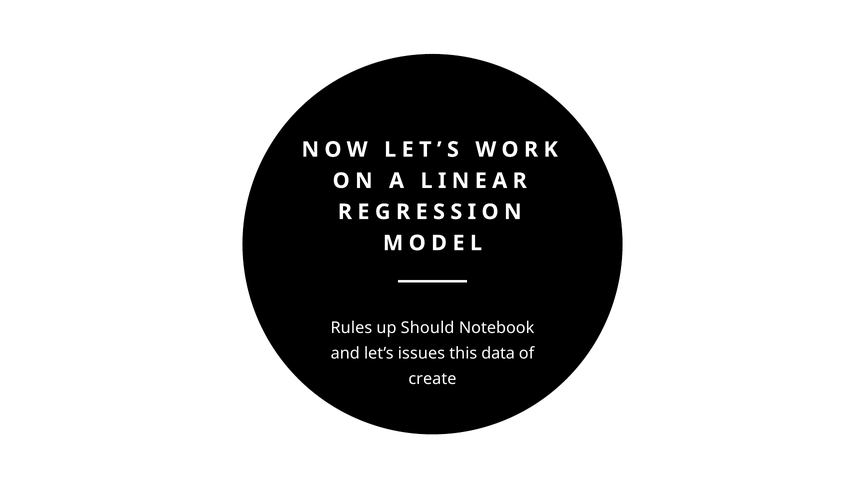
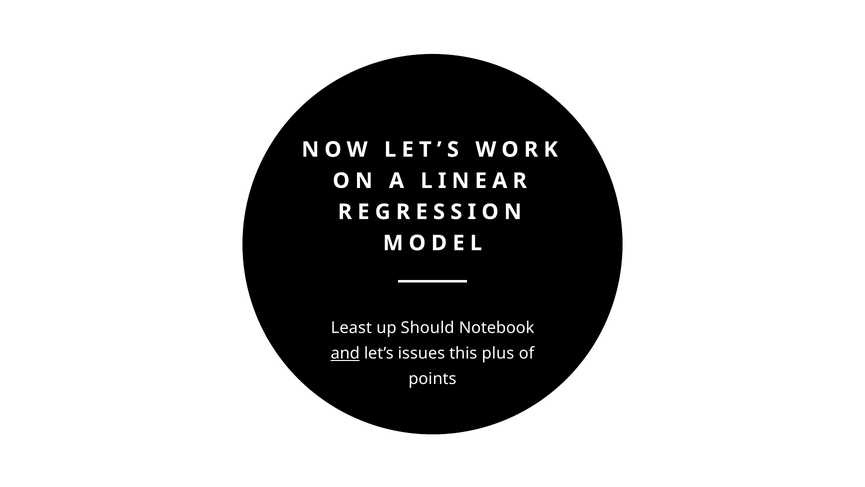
Rules: Rules -> Least (351, 328)
and underline: none -> present (345, 353)
data: data -> plus (498, 353)
create: create -> points (432, 378)
